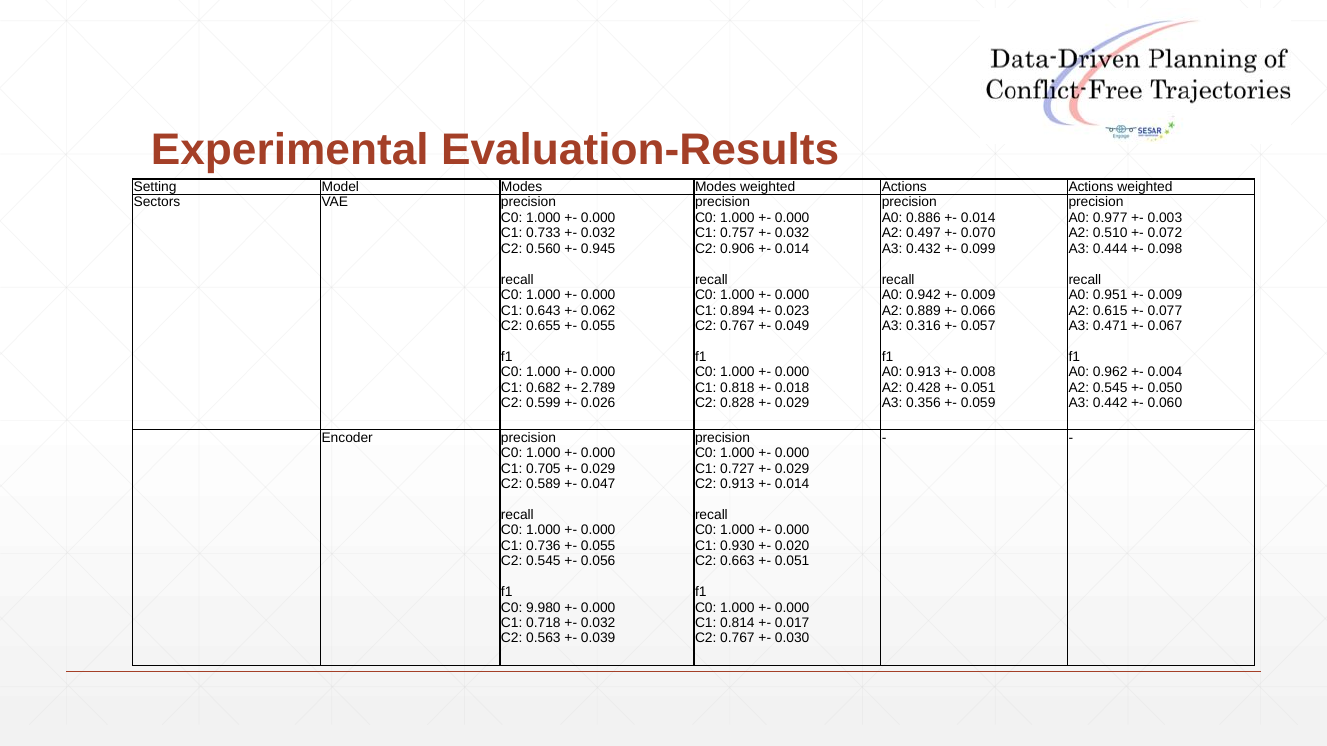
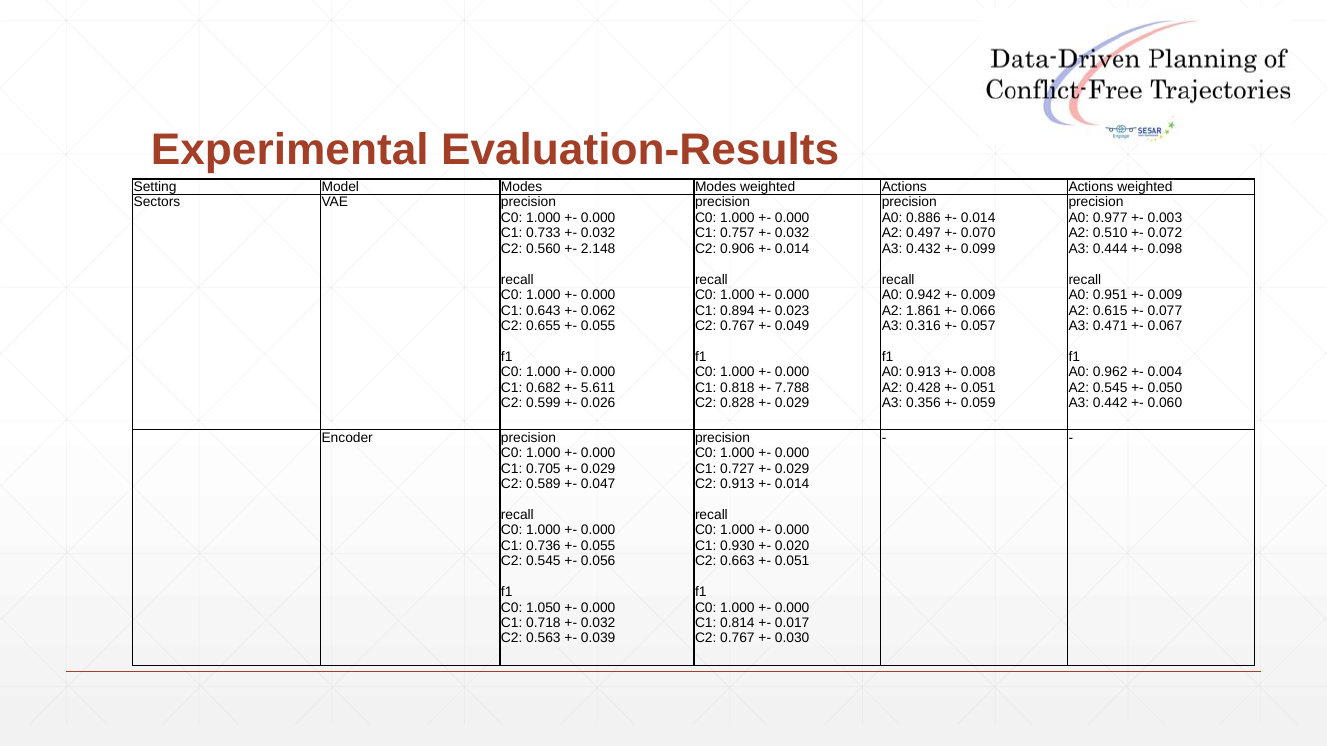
0.945: 0.945 -> 2.148 (598, 249)
0.889: 0.889 -> 1.861 (923, 311)
2.789: 2.789 -> 5.611 (598, 388)
0.018: 0.018 -> 7.788 (792, 388)
9.980: 9.980 -> 1.050 (543, 608)
